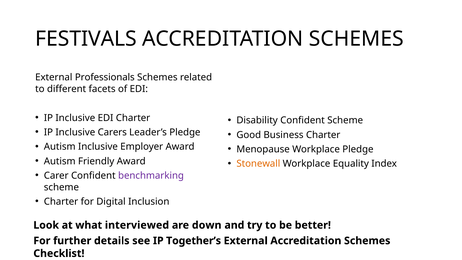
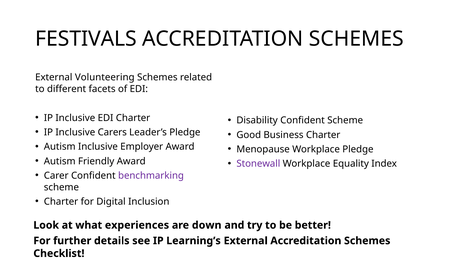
Professionals: Professionals -> Volunteering (105, 77)
Stonewall colour: orange -> purple (258, 164)
interviewed: interviewed -> experiences (137, 225)
Together’s: Together’s -> Learning’s (194, 241)
